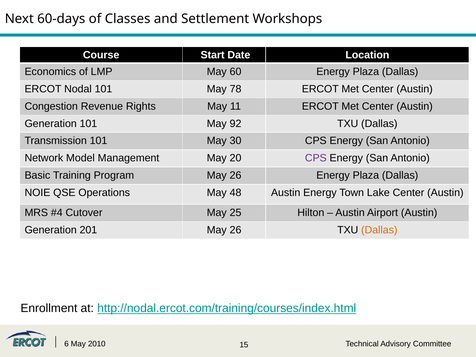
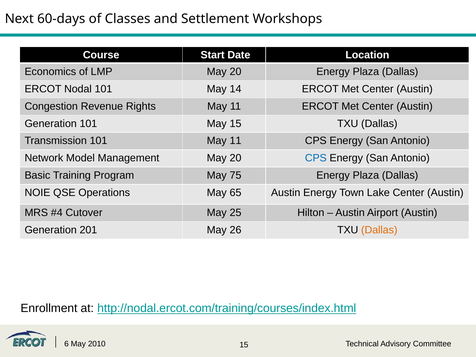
LMP May 60: 60 -> 20 (236, 72)
78: 78 -> 14 (236, 89)
May 92: 92 -> 15 (236, 124)
101 May 30: 30 -> 11 (236, 141)
CPS colour: purple -> blue (316, 158)
Program May 26: 26 -> 75 (236, 175)
48: 48 -> 65 (236, 193)
